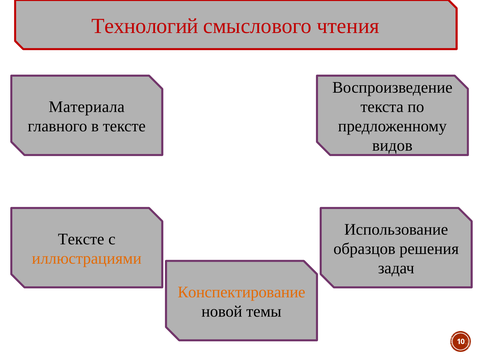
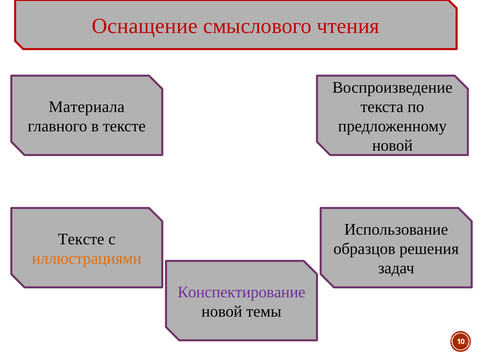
Технологий: Технологий -> Оснащение (145, 26)
видов: видов -> новой (392, 145)
Конспектирование colour: orange -> purple (241, 291)
